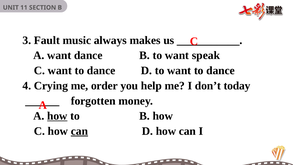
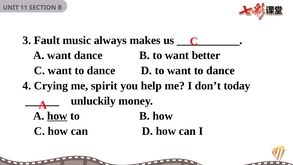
speak: speak -> better (206, 55)
order: order -> spirit (104, 86)
forgotten: forgotten -> unluckily (93, 101)
can underline: present -> none (79, 131)
